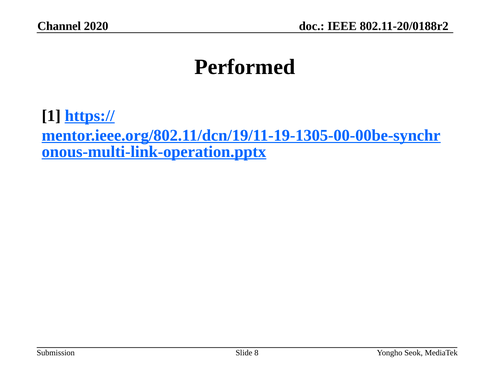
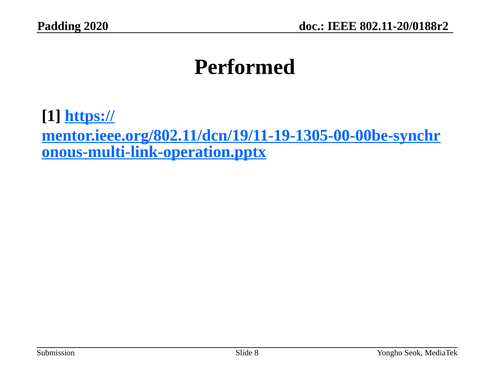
Channel: Channel -> Padding (59, 26)
